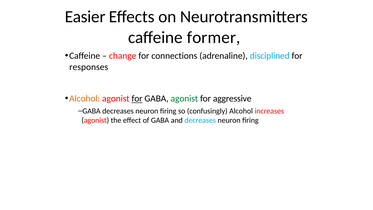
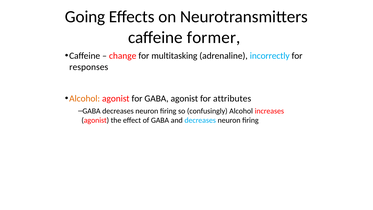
Easier: Easier -> Going (85, 17)
connections: connections -> multitasking (174, 56)
disciplined: disciplined -> incorrectly (270, 56)
for underline: present -> none (137, 99)
agonist colour: green -> black (184, 99)
aggressive: aggressive -> attributes (232, 99)
